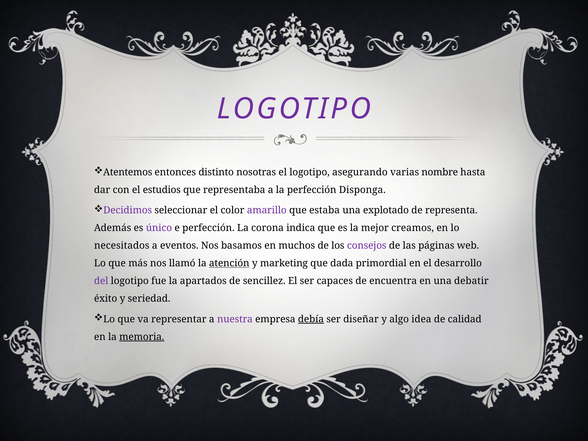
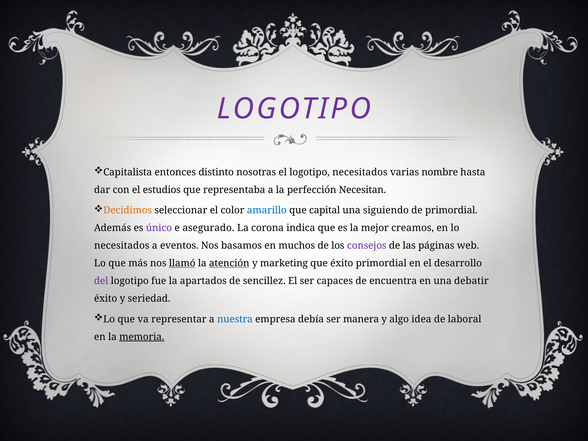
Atentemos: Atentemos -> Capitalista (128, 172)
logotipo asegurando: asegurando -> necesitados (360, 172)
Disponga: Disponga -> Necesitan (362, 190)
Decidimos colour: purple -> orange (128, 210)
amarillo colour: purple -> blue (267, 210)
estaba: estaba -> capital (325, 210)
explotado: explotado -> siguiendo (386, 210)
de representa: representa -> primordial (451, 210)
e perfección: perfección -> asegurado (208, 228)
llamó underline: none -> present (182, 263)
que dada: dada -> éxito (342, 263)
nuestra colour: purple -> blue (235, 319)
debía underline: present -> none (311, 319)
diseñar: diseñar -> manera (361, 319)
calidad: calidad -> laboral (465, 319)
